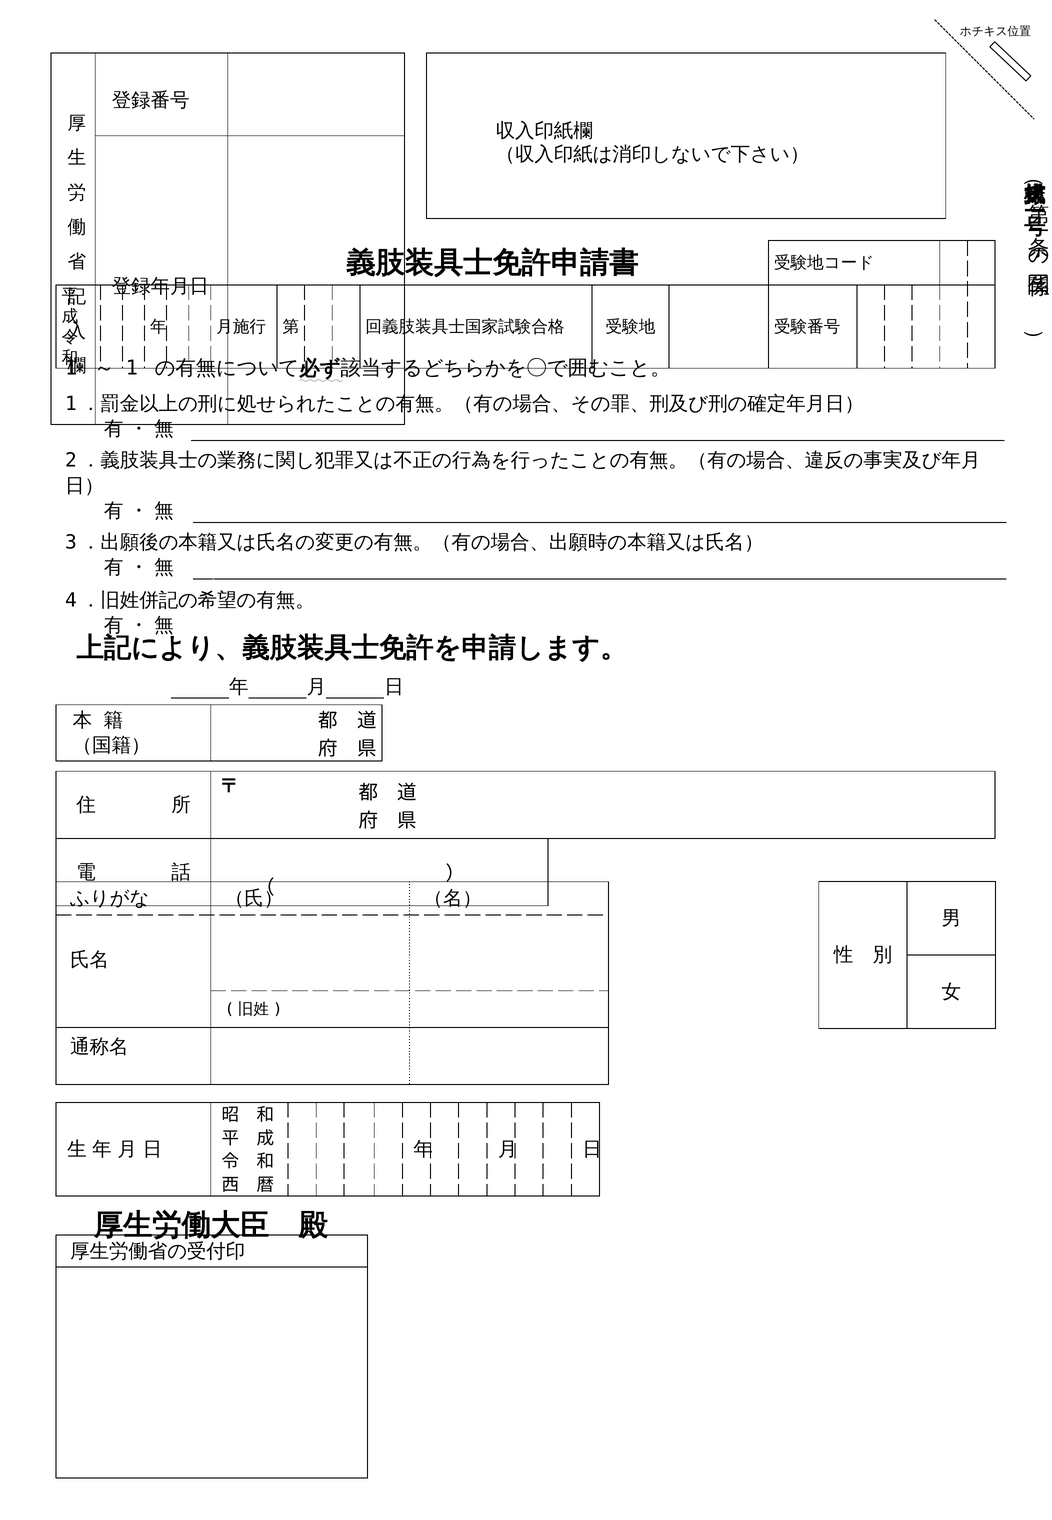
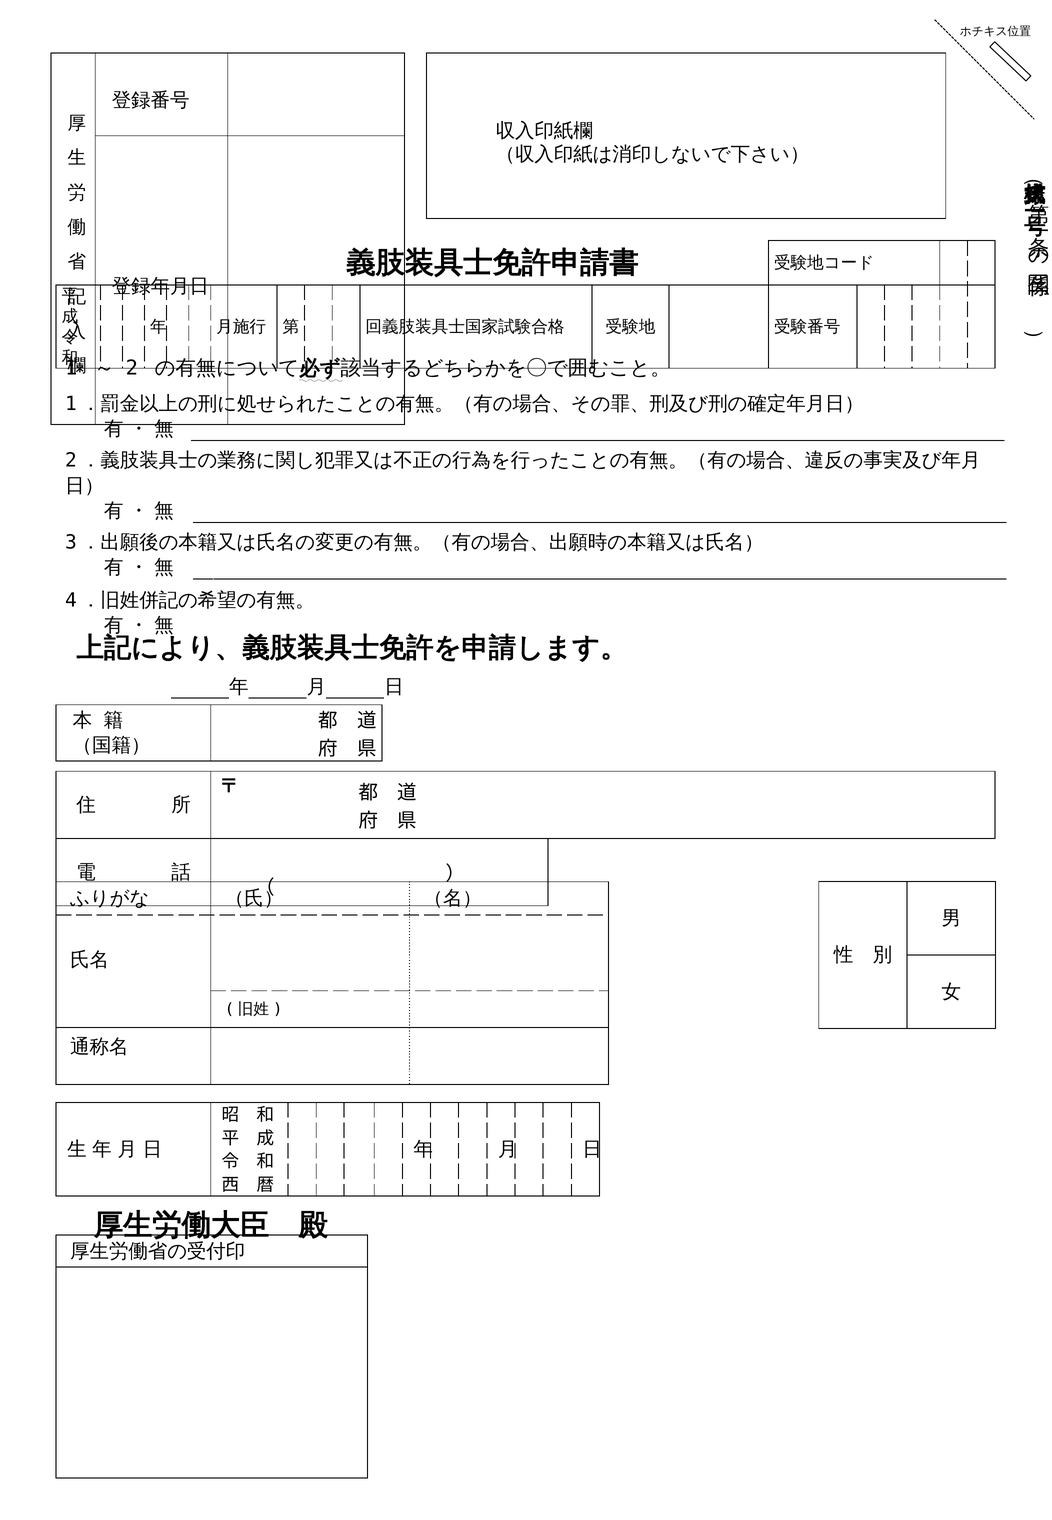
1: 1 -> 2 (132, 368)
